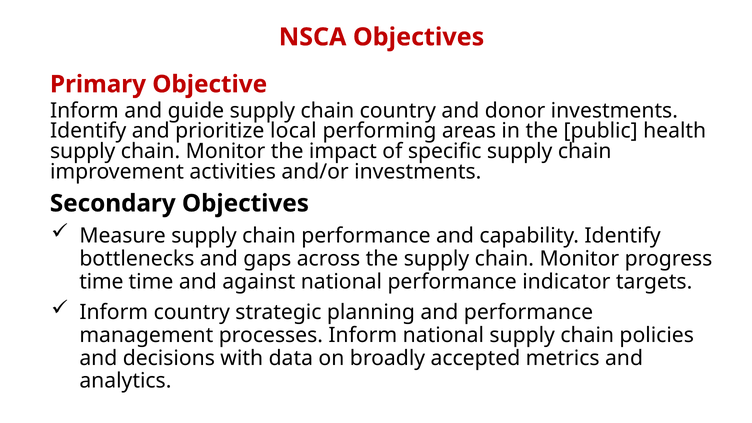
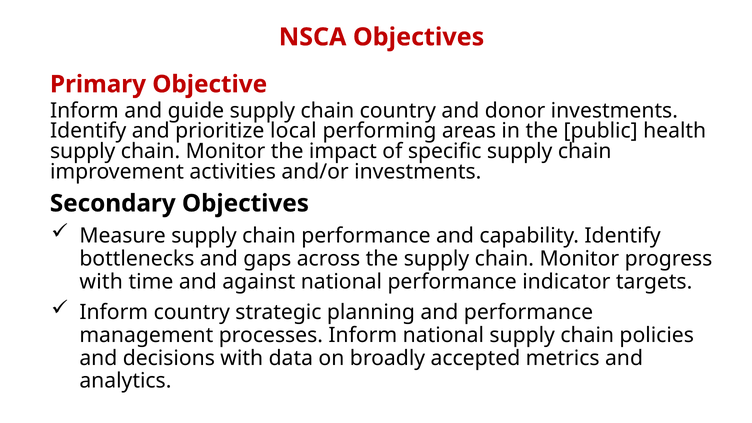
time: time -> with (101, 282)
